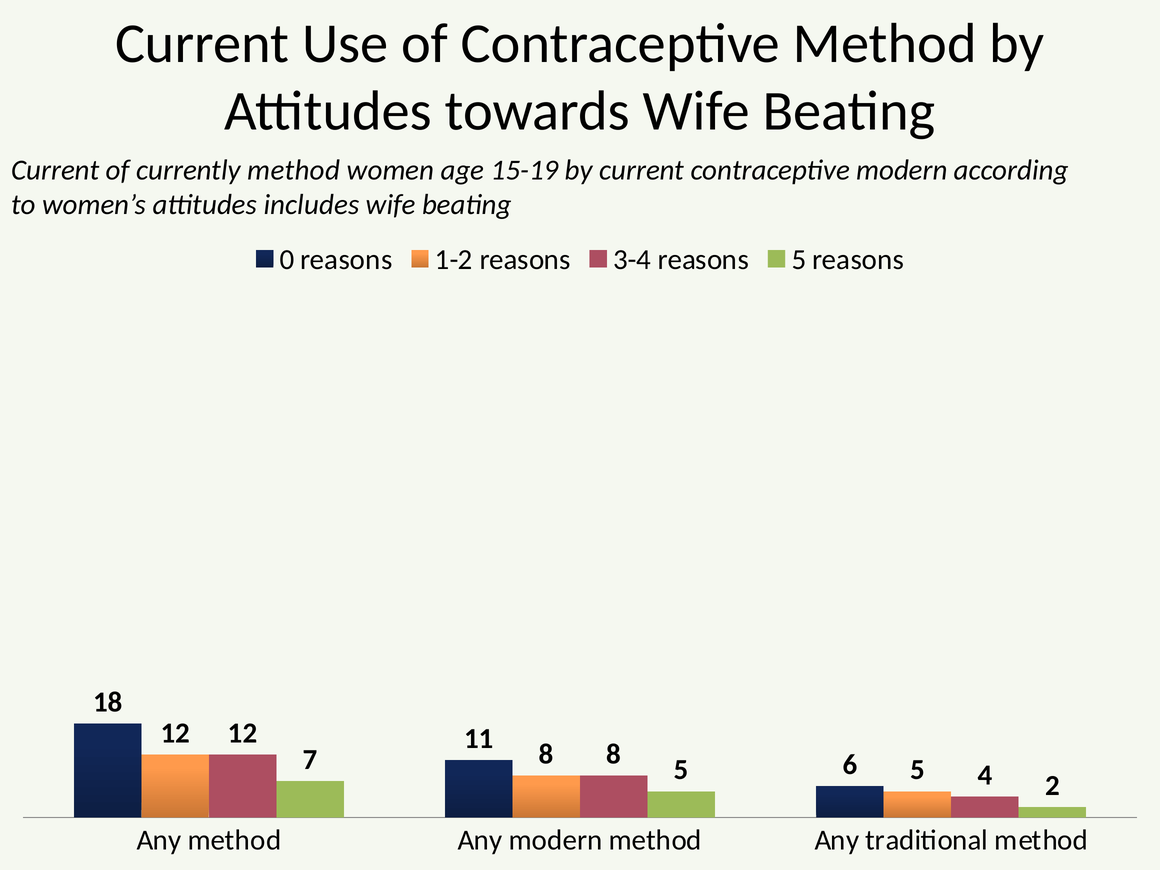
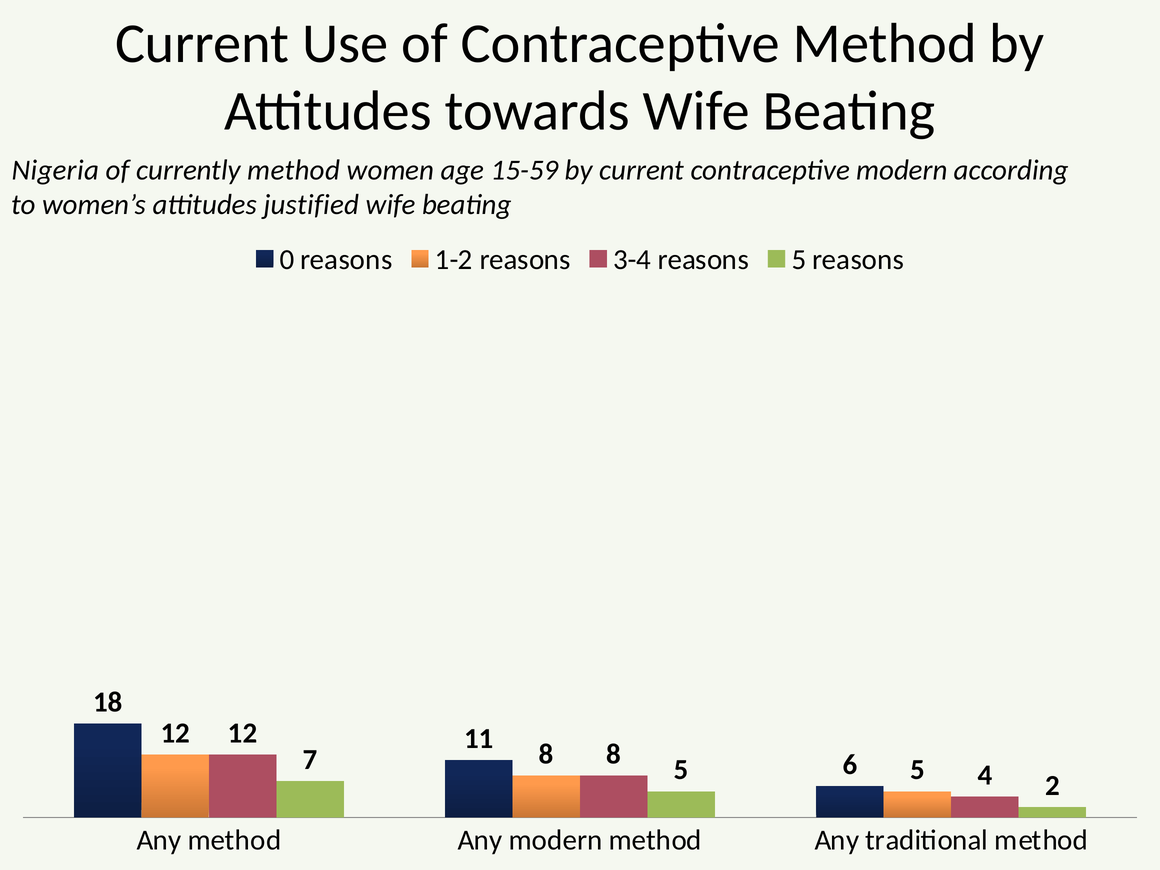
Current: Current -> Nigeria (55, 170)
15-19: 15-19 -> 15-59 (525, 170)
includes: includes -> justified (311, 205)
